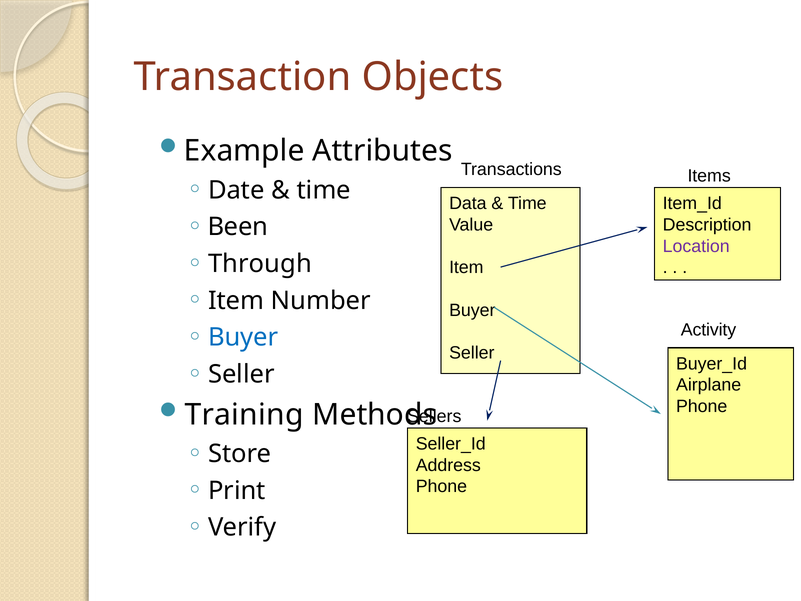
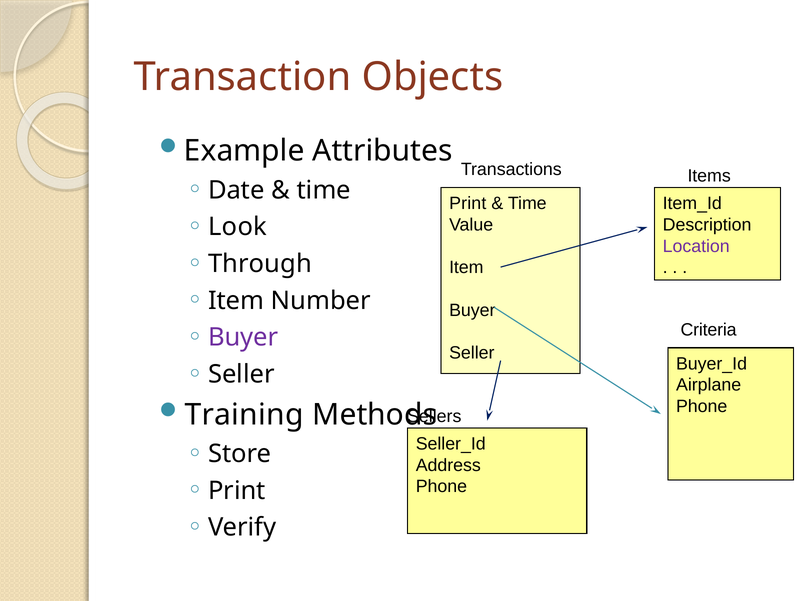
Data: Data -> Print (468, 203)
Been: Been -> Look (238, 227)
Activity: Activity -> Criteria (709, 330)
Buyer colour: blue -> purple (243, 337)
